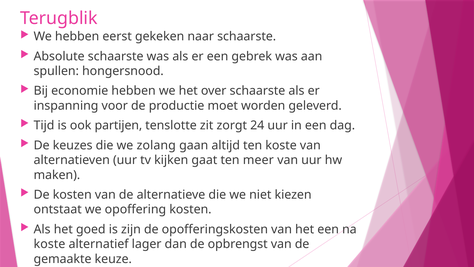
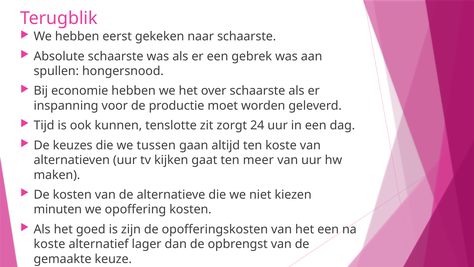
partijen: partijen -> kunnen (118, 125)
zolang: zolang -> tussen (156, 145)
ontstaat: ontstaat -> minuten (58, 209)
